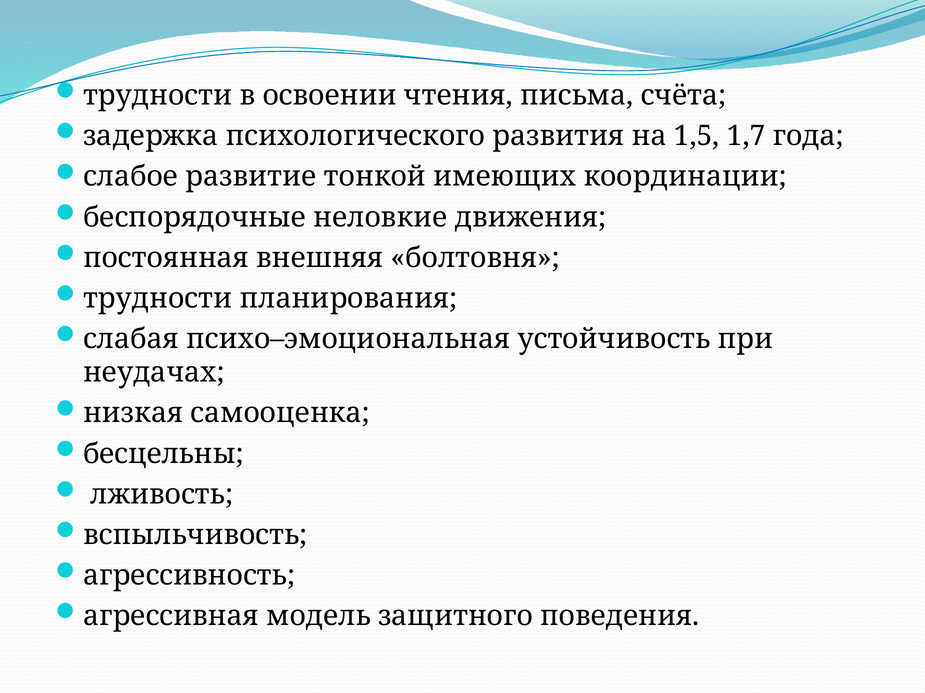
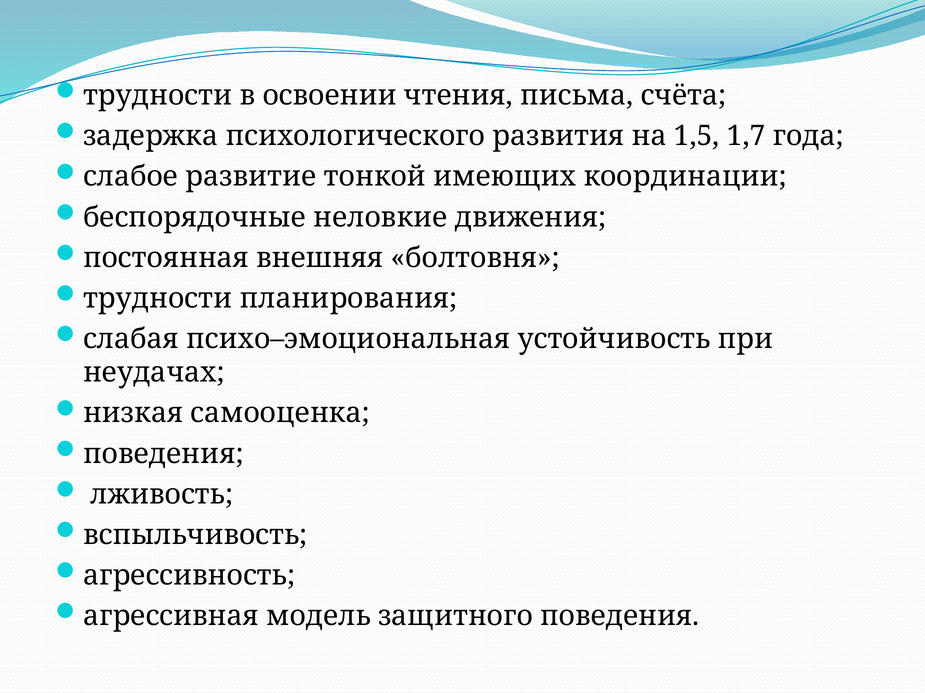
бесцельны: бесцельны -> поведения (163, 454)
